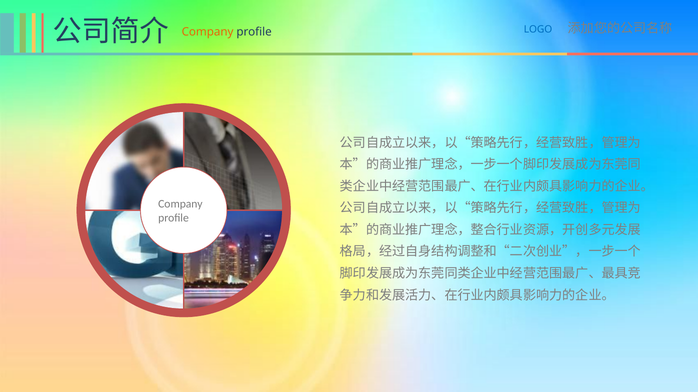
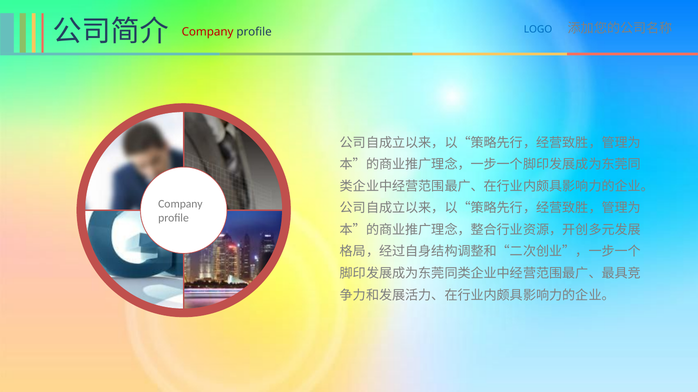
Company colour: orange -> red (208, 32)
